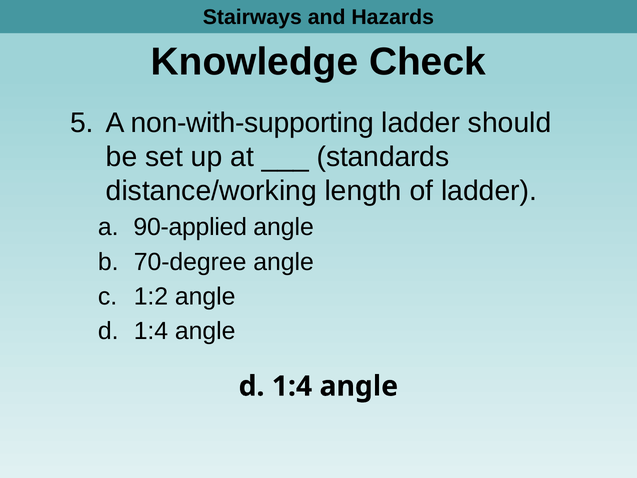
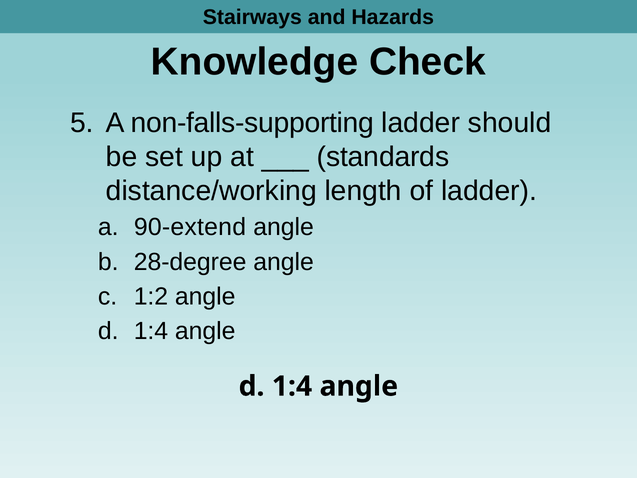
non-with-supporting: non-with-supporting -> non-falls-supporting (252, 123)
90-applied: 90-applied -> 90-extend (190, 227)
70-degree: 70-degree -> 28-degree (190, 262)
